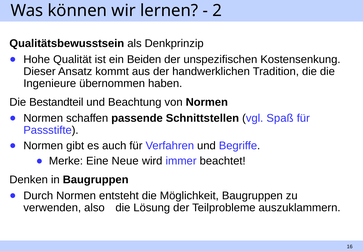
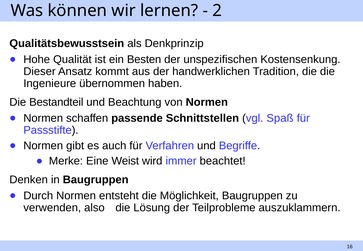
Beiden: Beiden -> Besten (144, 60)
Neue: Neue -> Weist (125, 161)
